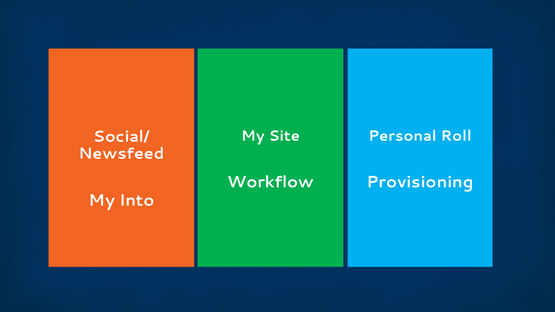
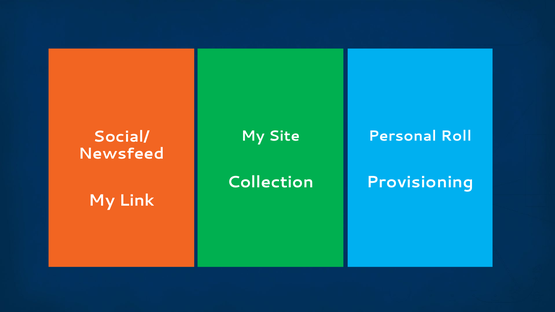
Workflow: Workflow -> Collection (270, 182)
Into: Into -> Link (137, 201)
